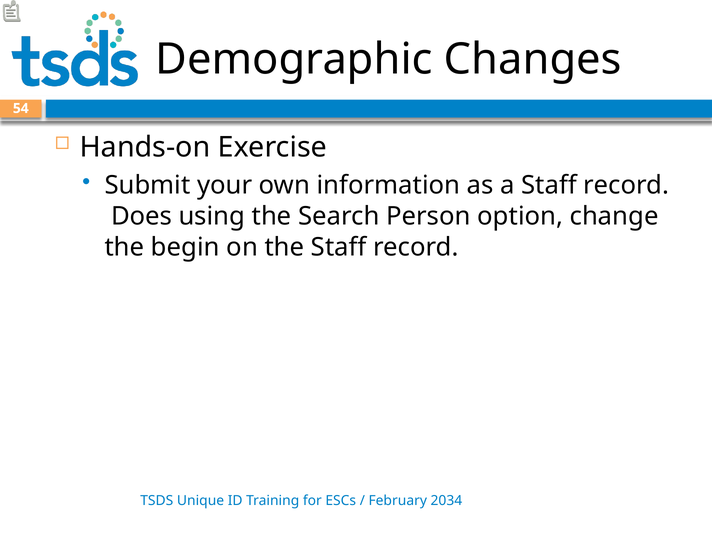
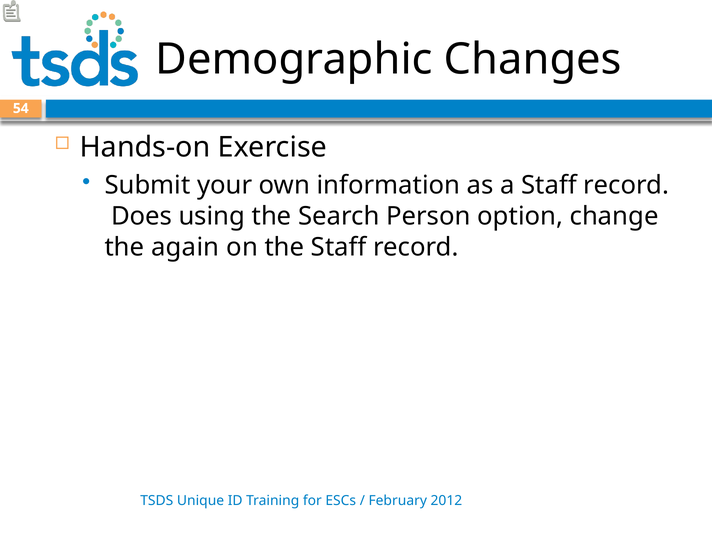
begin: begin -> again (185, 247)
2034: 2034 -> 2012 (446, 501)
